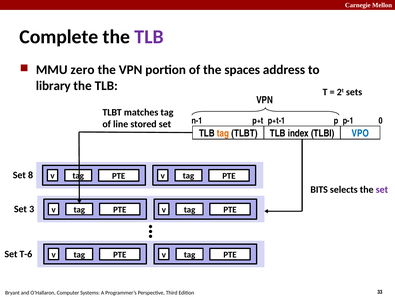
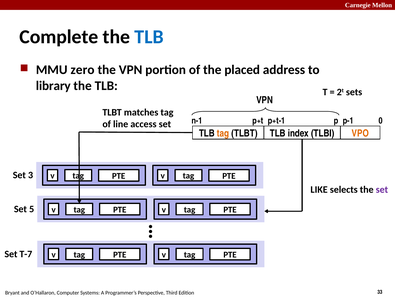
TLB colour: purple -> blue (149, 37)
spaces: spaces -> placed (242, 70)
stored: stored -> access (143, 124)
VPO colour: blue -> orange (360, 133)
8: 8 -> 3 (31, 175)
BITS: BITS -> LIKE (319, 189)
3: 3 -> 5 (32, 209)
T-6: T-6 -> T-7 (26, 253)
